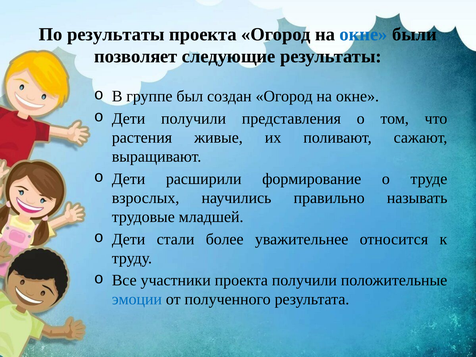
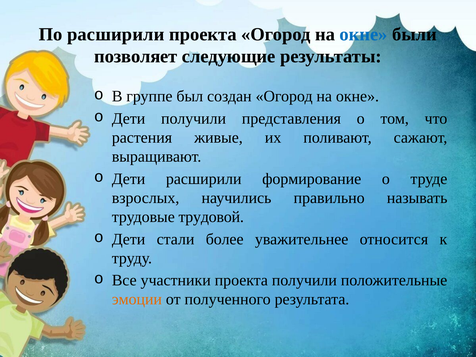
По результаты: результаты -> расширили (116, 34)
младшей: младшей -> трудовой (211, 217)
эмоции colour: blue -> orange (137, 299)
